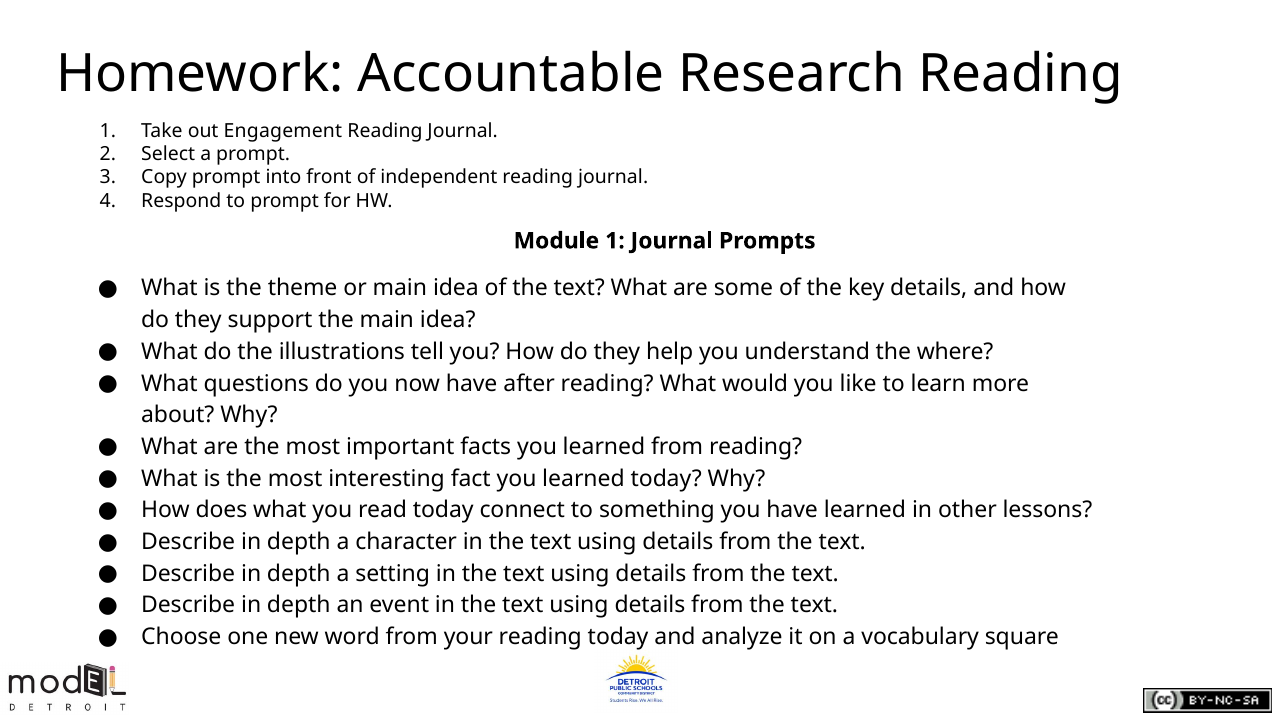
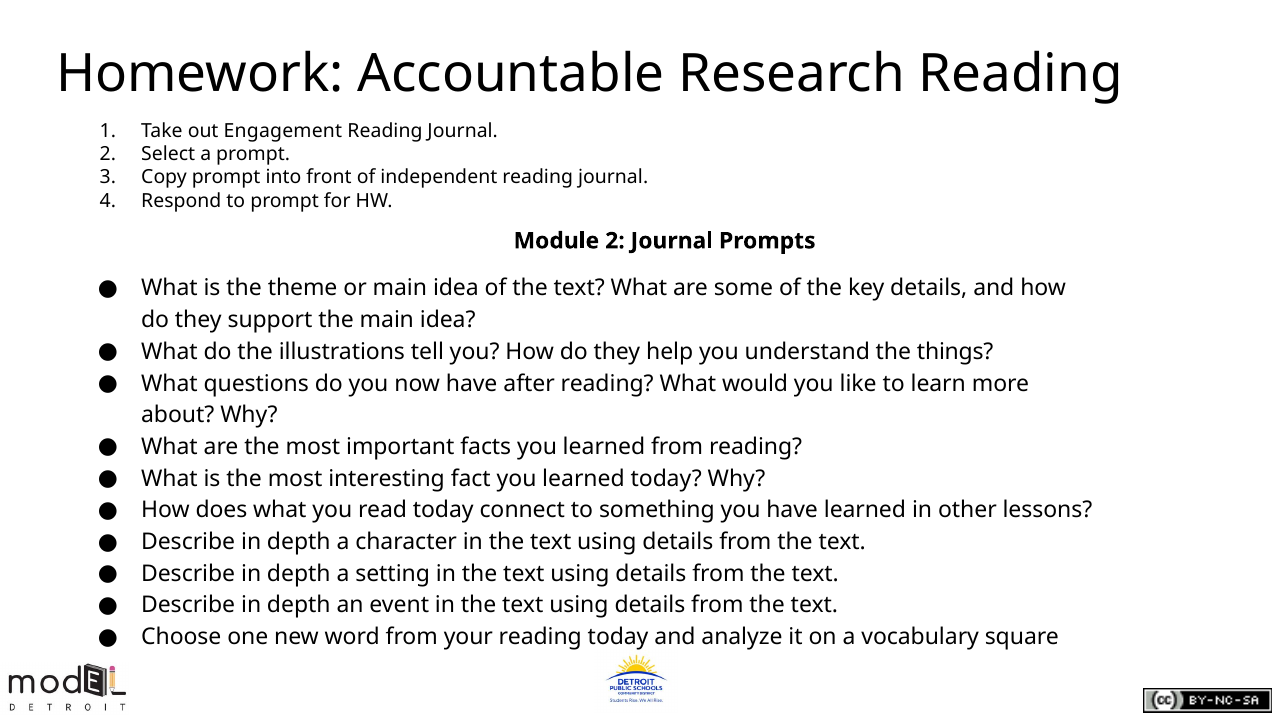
Module 1: 1 -> 2 (615, 241)
where: where -> things (955, 352)
